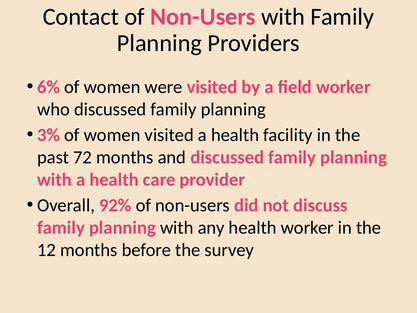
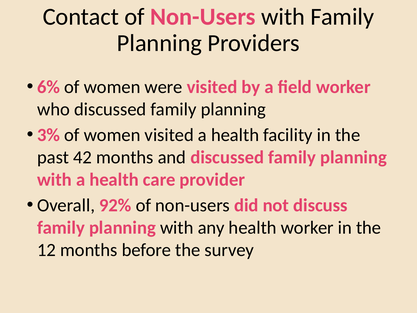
72: 72 -> 42 (83, 157)
